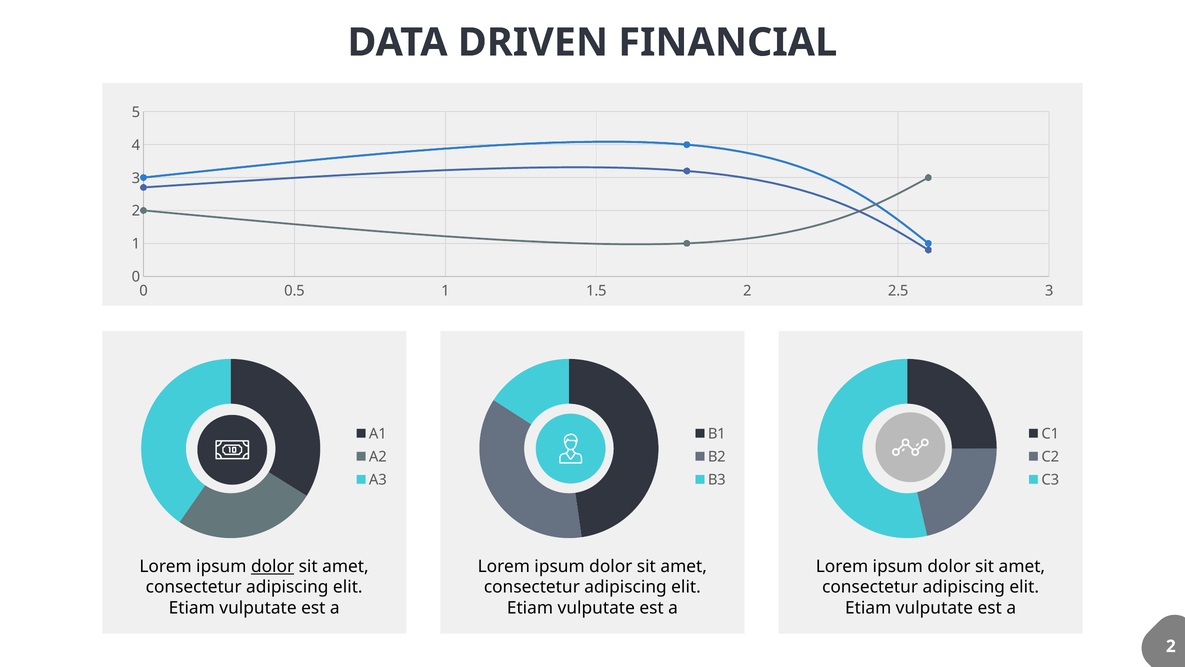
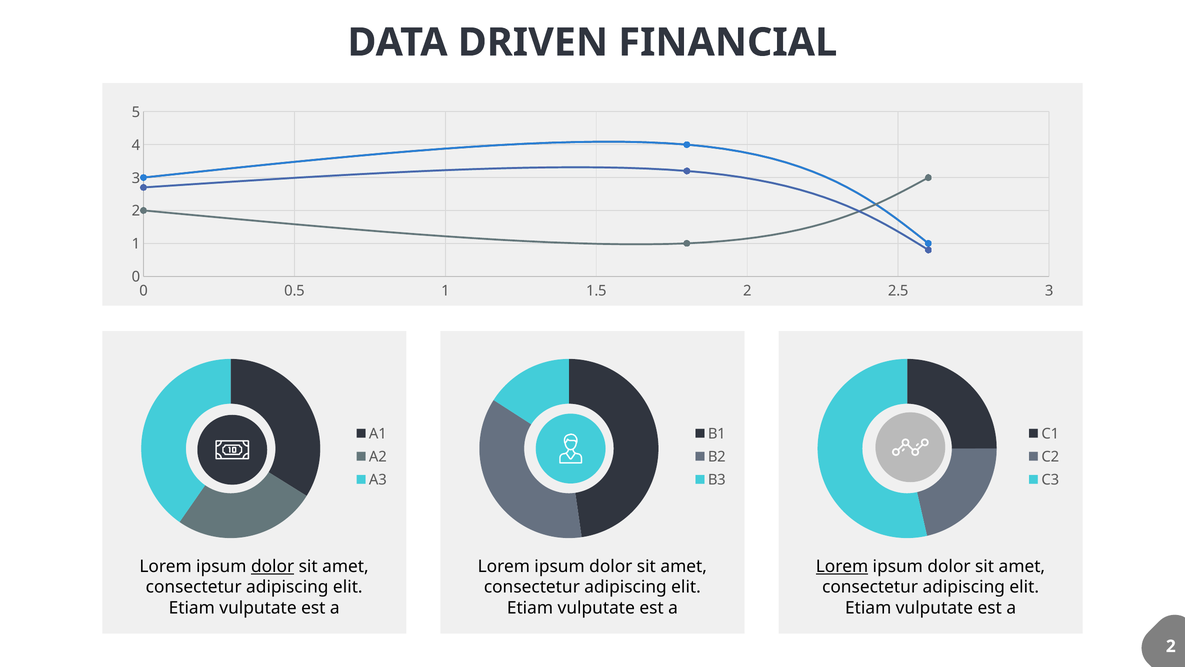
Lorem underline: none -> present (842, 566)
